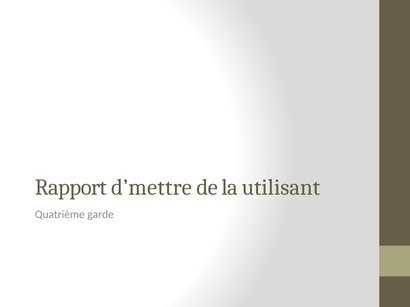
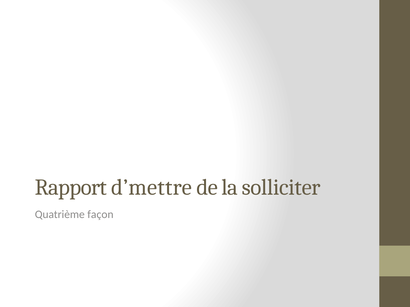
utilisant: utilisant -> solliciter (281, 188)
garde: garde -> façon (100, 215)
